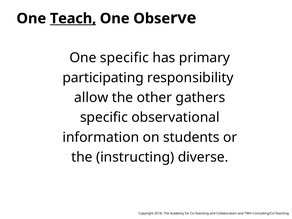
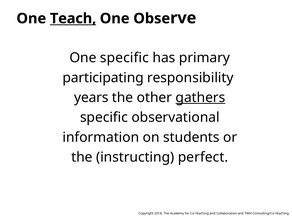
allow: allow -> years (91, 98)
gathers underline: none -> present (200, 98)
diverse: diverse -> perfect (203, 157)
